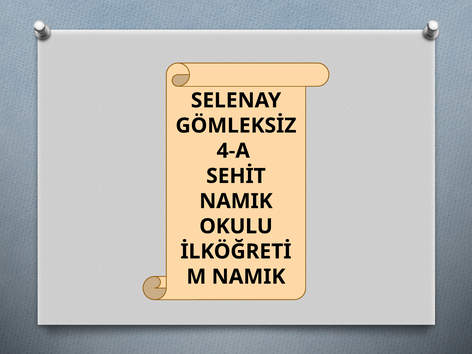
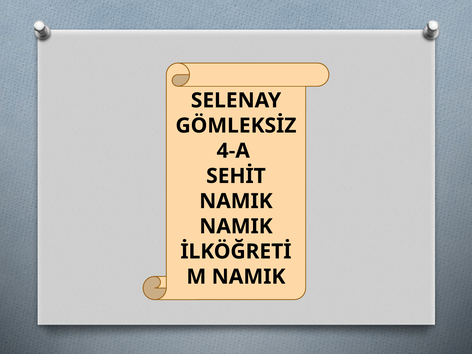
OKULU: OKULU -> NAMIK (236, 226)
